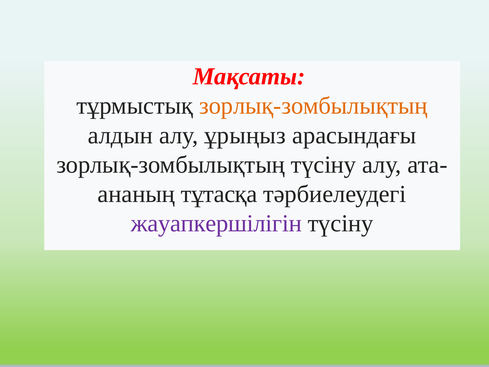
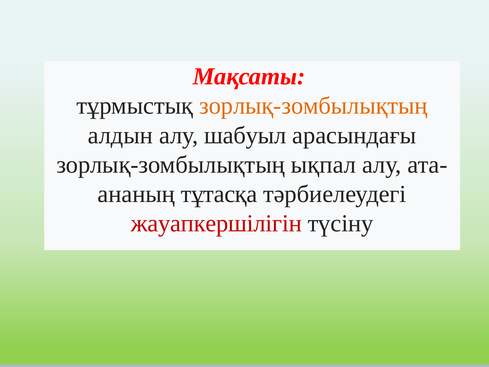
ұрыңыз: ұрыңыз -> шабуыл (245, 135)
зорлық-зомбылықтың түсіну: түсіну -> ықпал (323, 165)
жауапкершілігін colour: purple -> red (216, 223)
